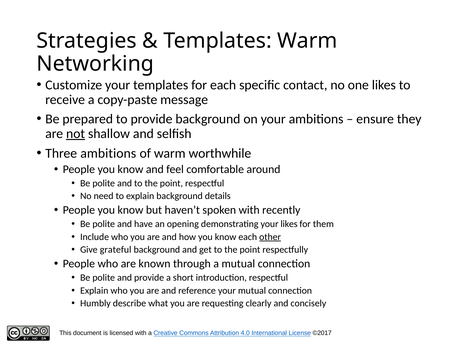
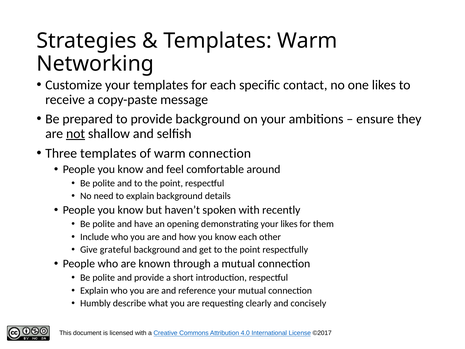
Three ambitions: ambitions -> templates (108, 153)
warm worthwhile: worthwhile -> connection (220, 153)
other underline: present -> none (270, 237)
